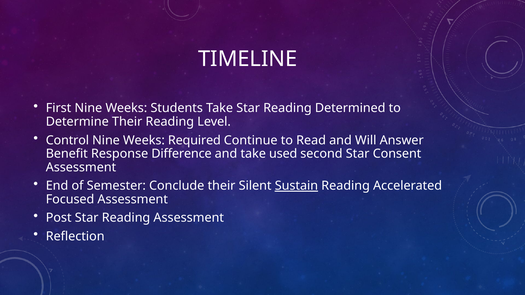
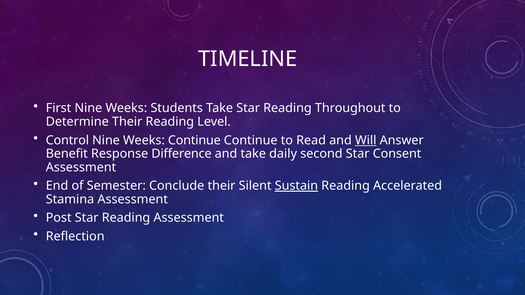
Determined: Determined -> Throughout (350, 108)
Weeks Required: Required -> Continue (194, 140)
Will underline: none -> present (366, 140)
used: used -> daily (283, 154)
Focused: Focused -> Stamina (70, 200)
